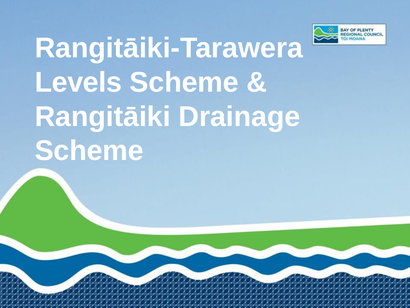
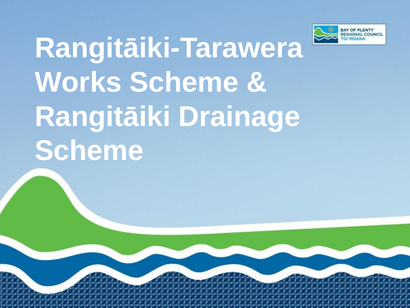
Levels: Levels -> Works (78, 82)
